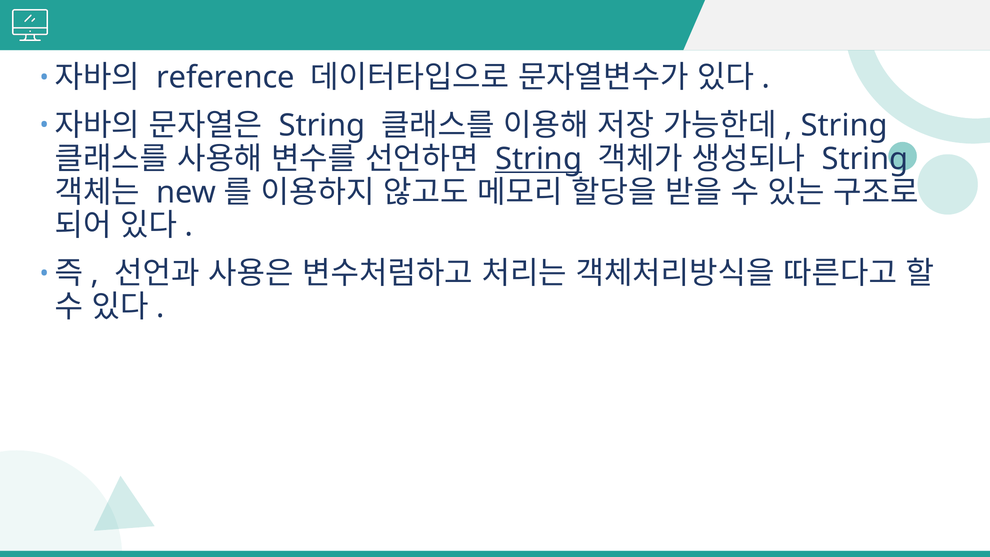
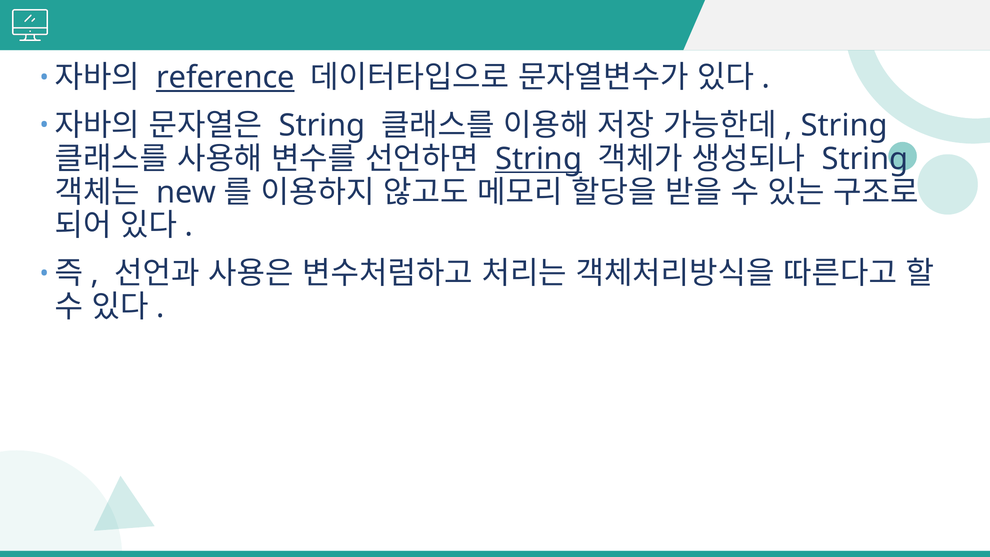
reference underline: none -> present (225, 78)
